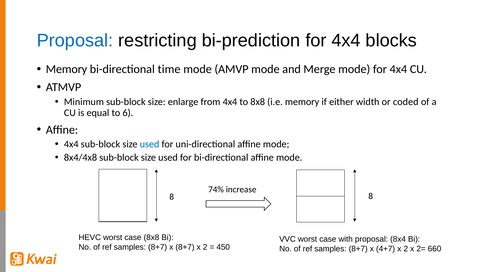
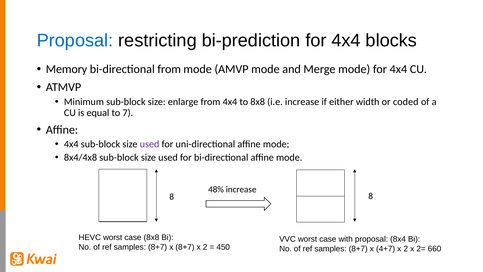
bi-directional time: time -> from (169, 69)
i.e memory: memory -> increase (302, 102)
6: 6 -> 7 (128, 113)
used colour: blue -> purple (150, 144)
74%: 74% -> 48% (216, 189)
